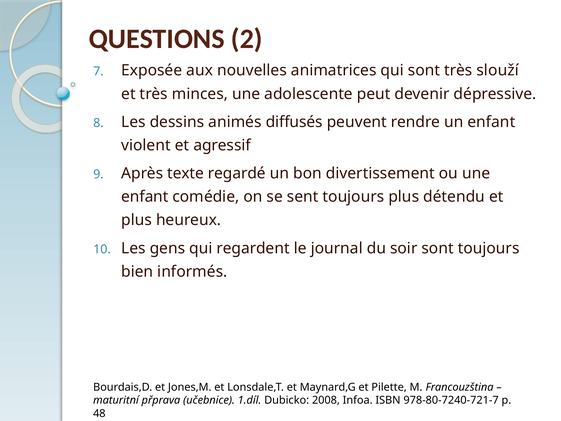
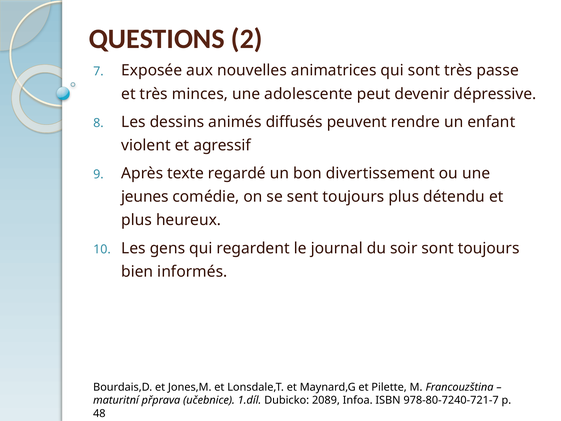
slouží: slouží -> passe (498, 70)
enfant: enfant -> jeunes (145, 197)
2008: 2008 -> 2089 (326, 400)
